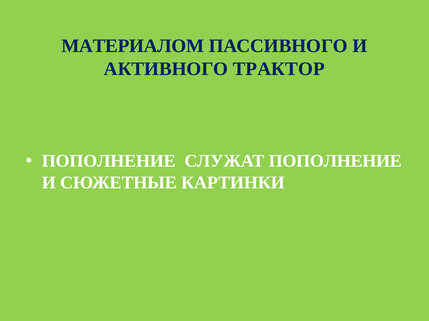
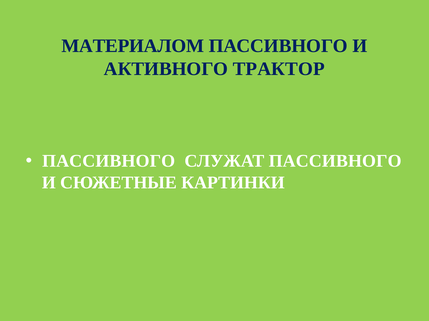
ПОПОЛНЕНИЕ: ПОПОЛНЕНИЕ -> ПАССИВНОГО (109, 161)
СЛУЖАТ ПОПОЛНЕНИЕ: ПОПОЛНЕНИЕ -> ПАССИВНОГО (335, 161)
